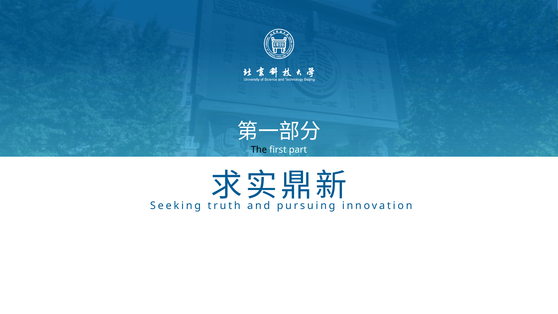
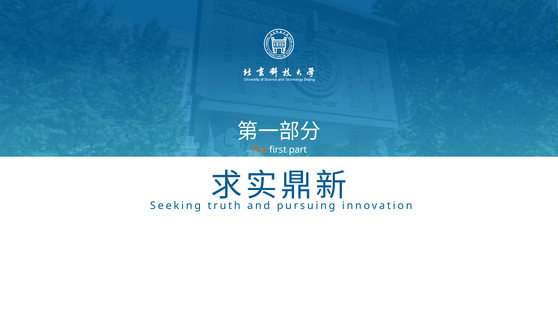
The colour: black -> orange (259, 150)
